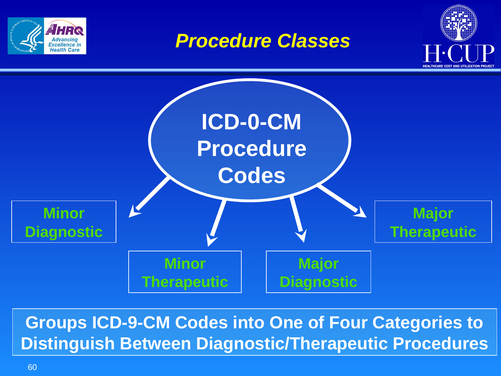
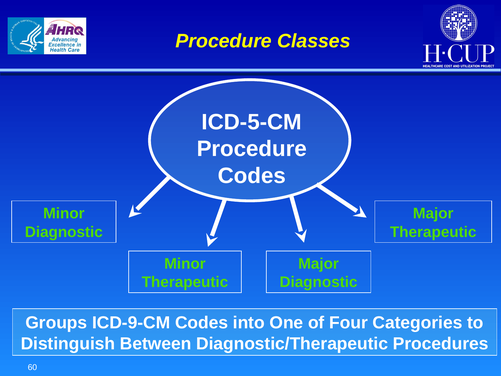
ICD-0-CM: ICD-0-CM -> ICD-5-CM (252, 122)
